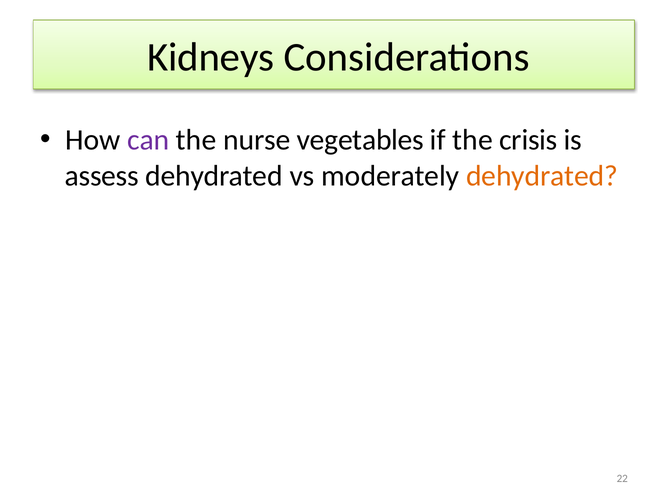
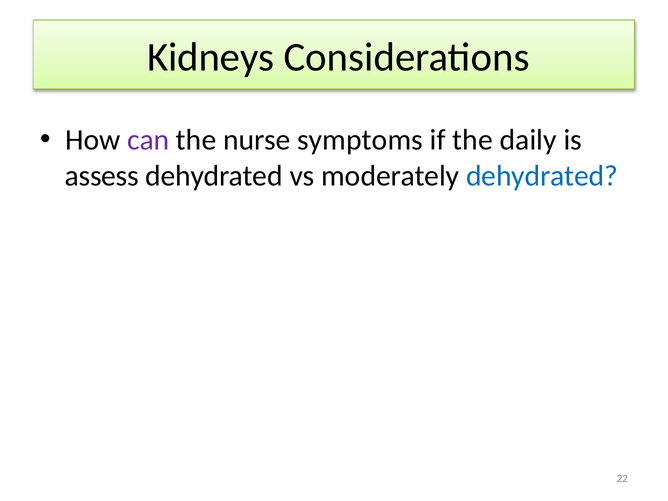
vegetables: vegetables -> symptoms (360, 140)
crisis: crisis -> daily (528, 140)
dehydrated colour: orange -> blue (542, 176)
